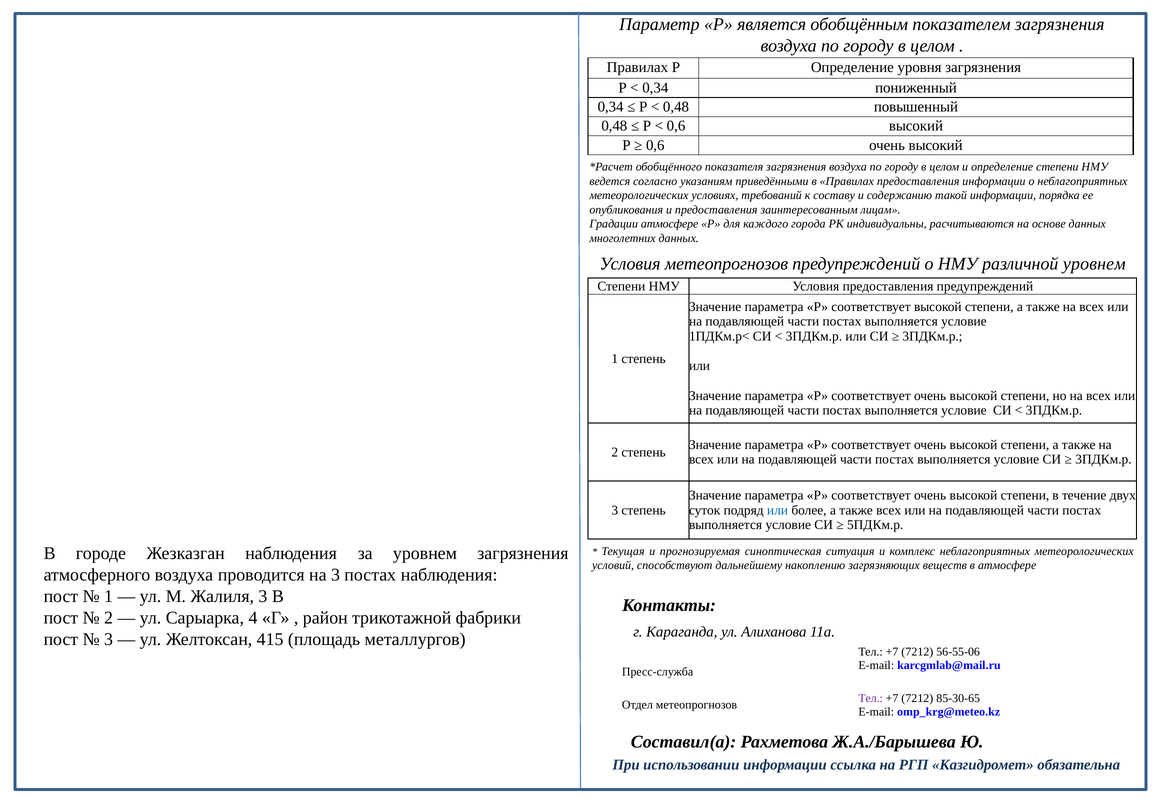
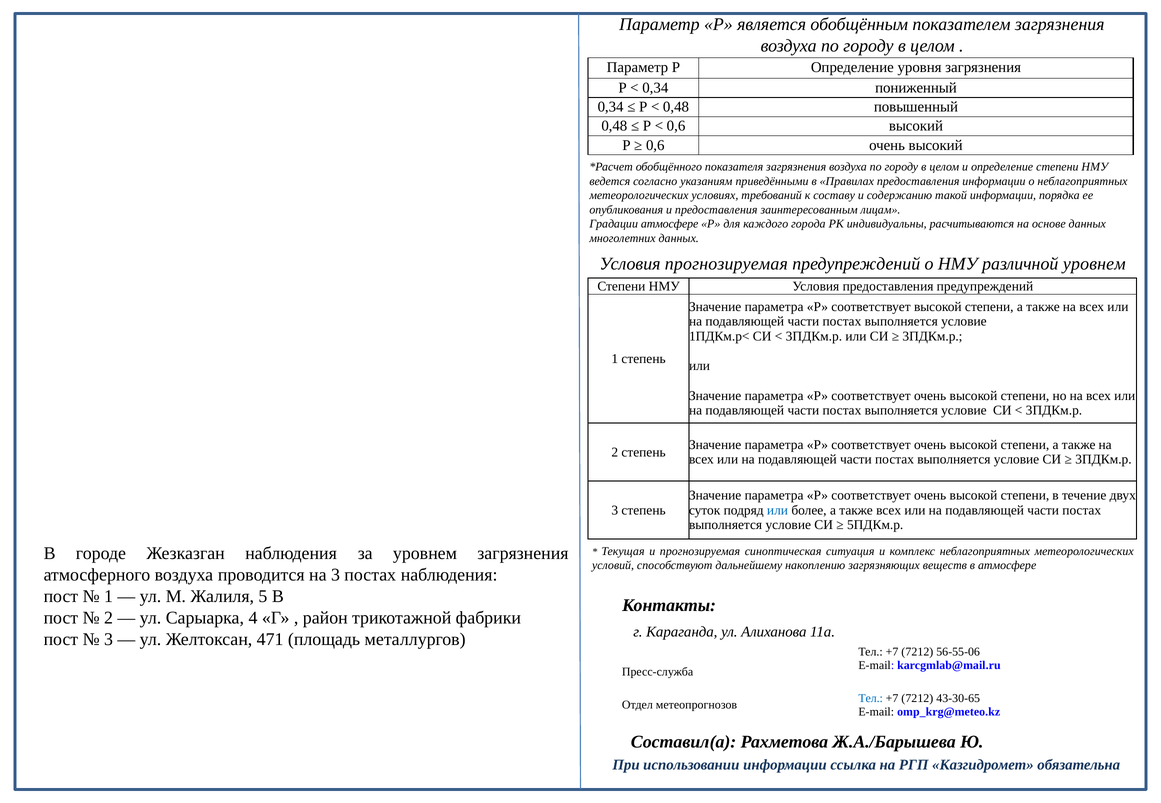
Правилах: Правилах -> Параметр (637, 67)
Условия метеопрогнозов: метеопрогнозов -> прогнозируемая (726, 264)
Жалиля 3: 3 -> 5 (263, 597)
415: 415 -> 471 (270, 640)
Тел colour: purple -> blue (871, 699)
85-30-65: 85-30-65 -> 43-30-65 (958, 699)
